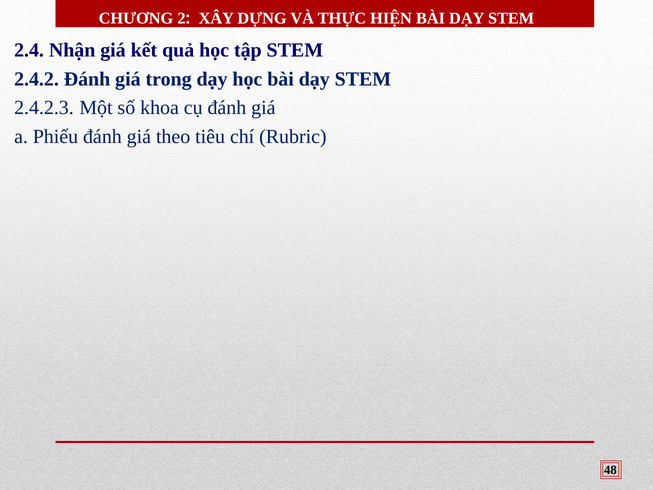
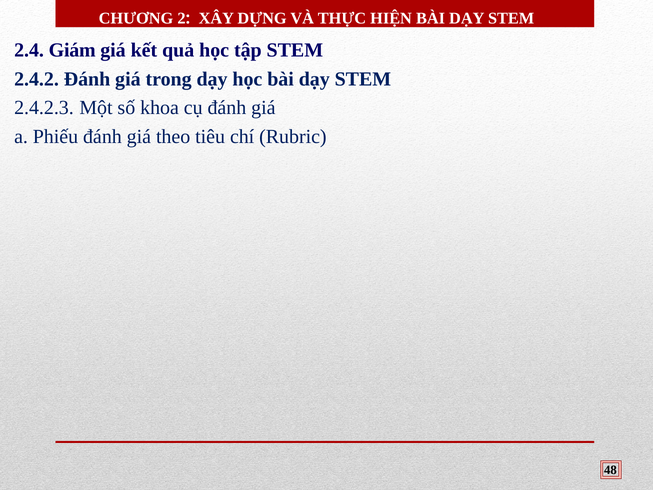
Nhận: Nhận -> Giám (72, 50)
